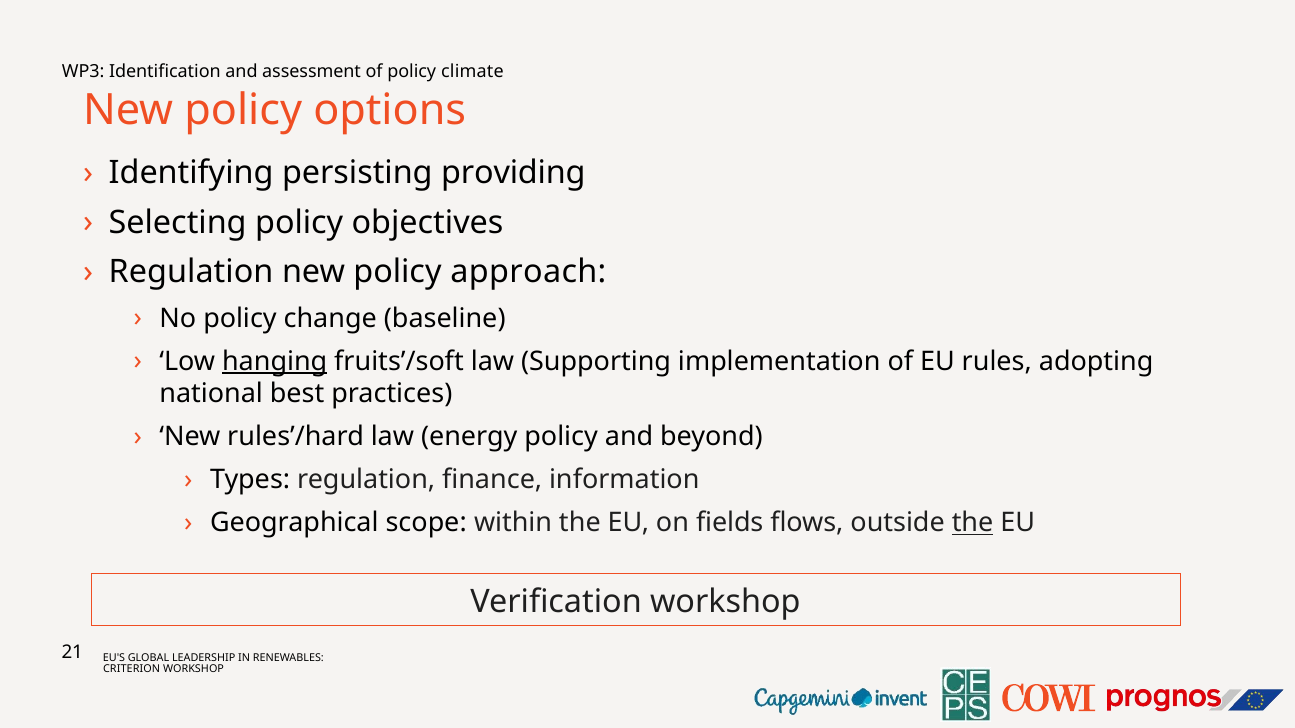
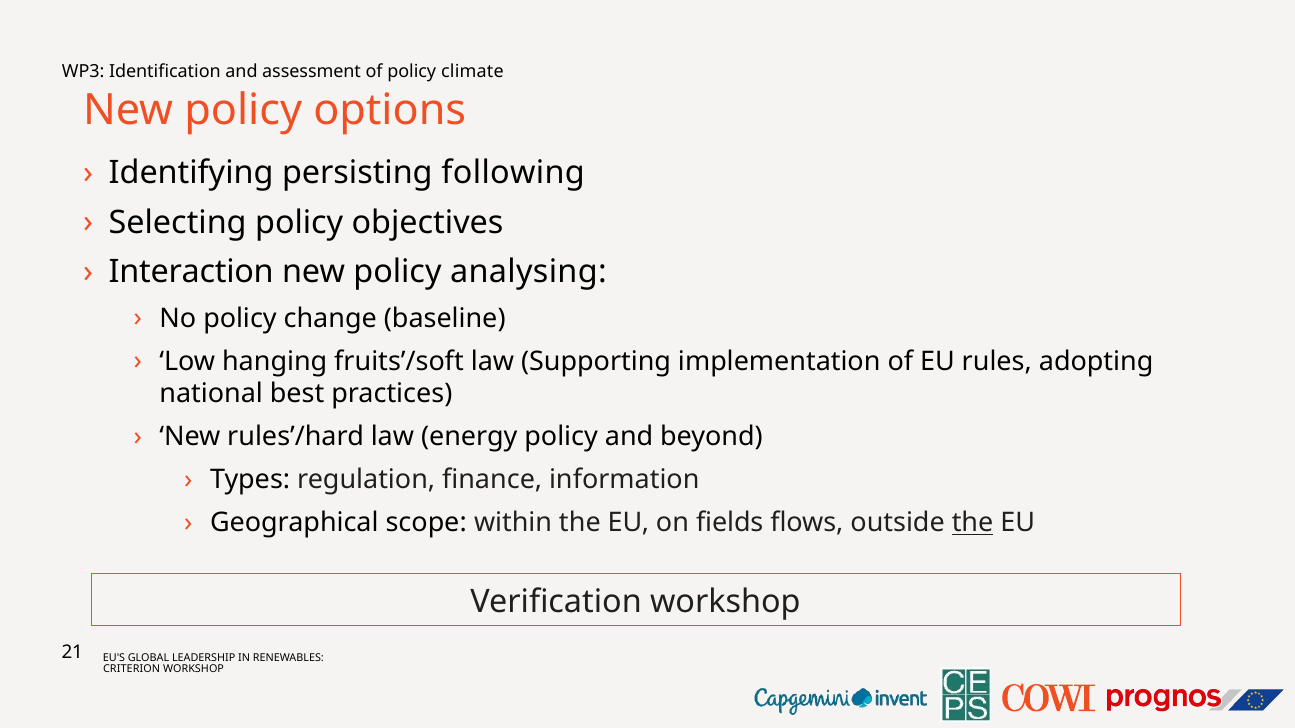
providing: providing -> following (513, 173)
Regulation: Regulation -> Interaction (191, 272)
approach: approach -> analysing (528, 272)
hanging underline: present -> none (275, 362)
